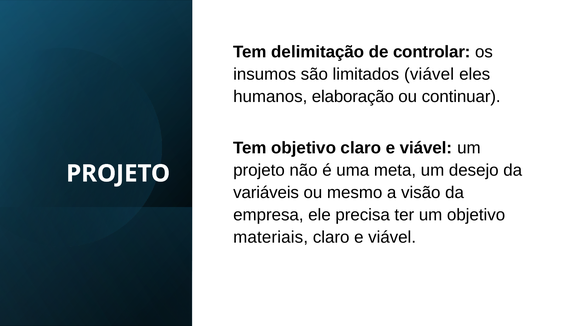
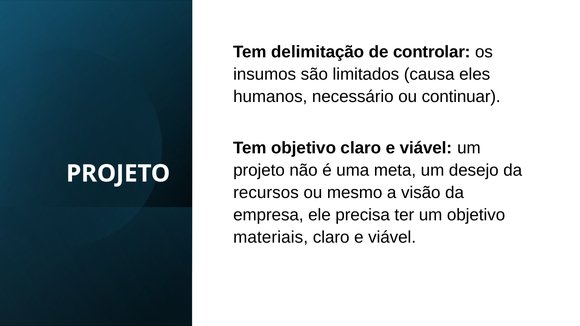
limitados viável: viável -> causa (429, 74)
elaboração: elaboração -> necessário (353, 97)
variáveis: variáveis -> recursos (266, 193)
